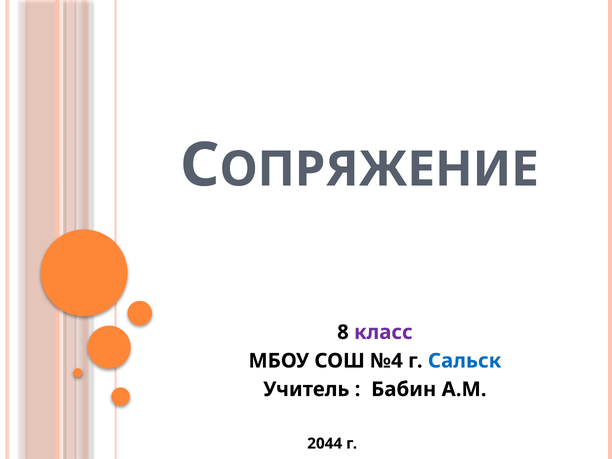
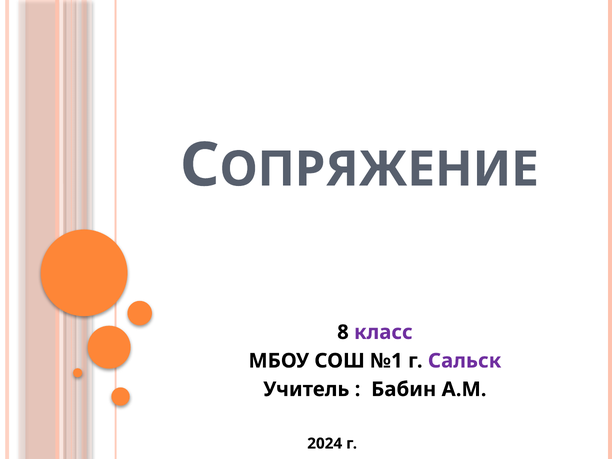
№4: №4 -> №1 (386, 361)
Сальск colour: blue -> purple (465, 361)
2044: 2044 -> 2024 (325, 444)
